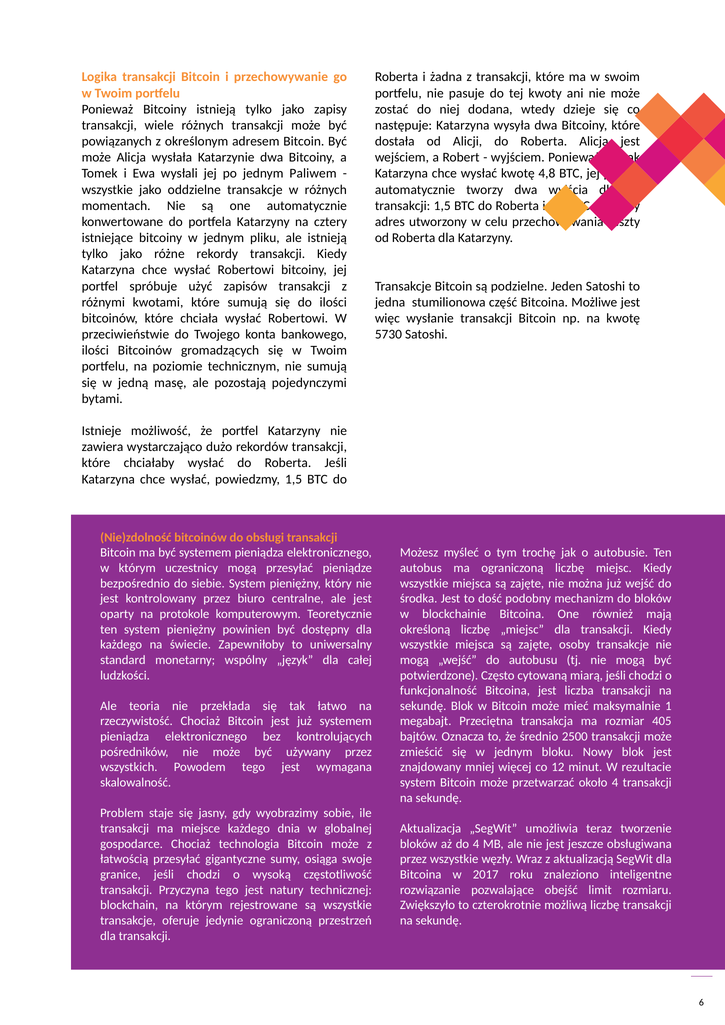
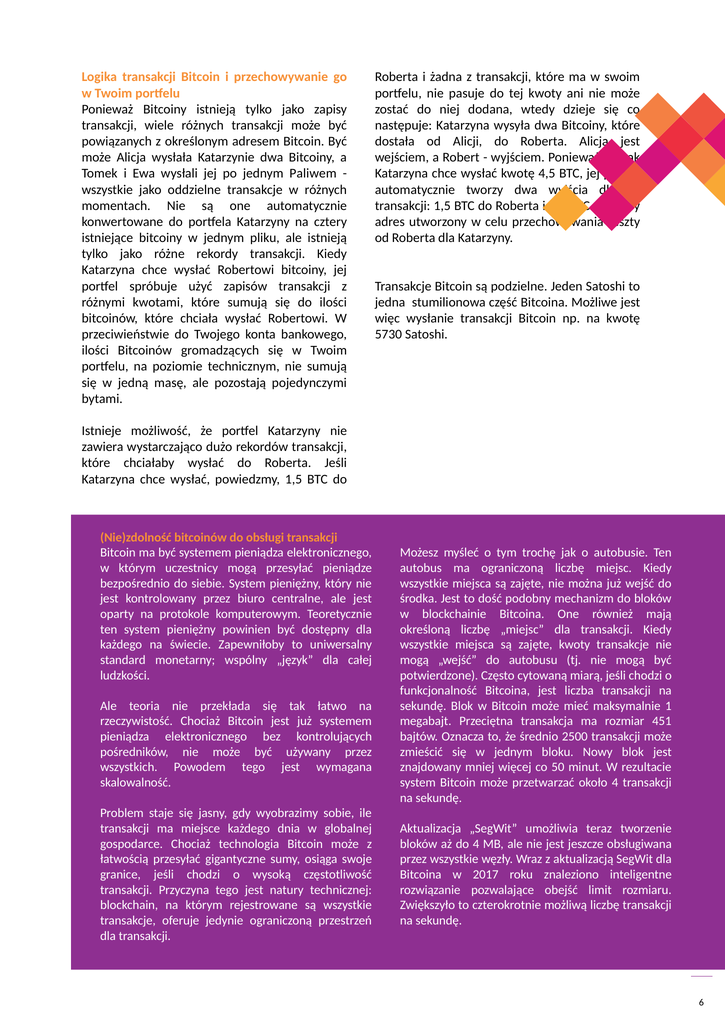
4,8: 4,8 -> 4,5 (547, 174)
zajęte osoby: osoby -> kwoty (574, 645)
405: 405 -> 451 (662, 722)
12: 12 -> 50 (558, 768)
